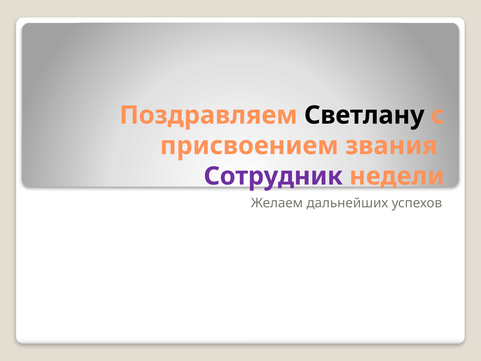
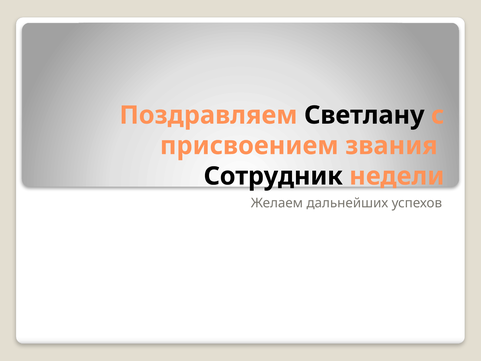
Сотрудник colour: purple -> black (273, 176)
